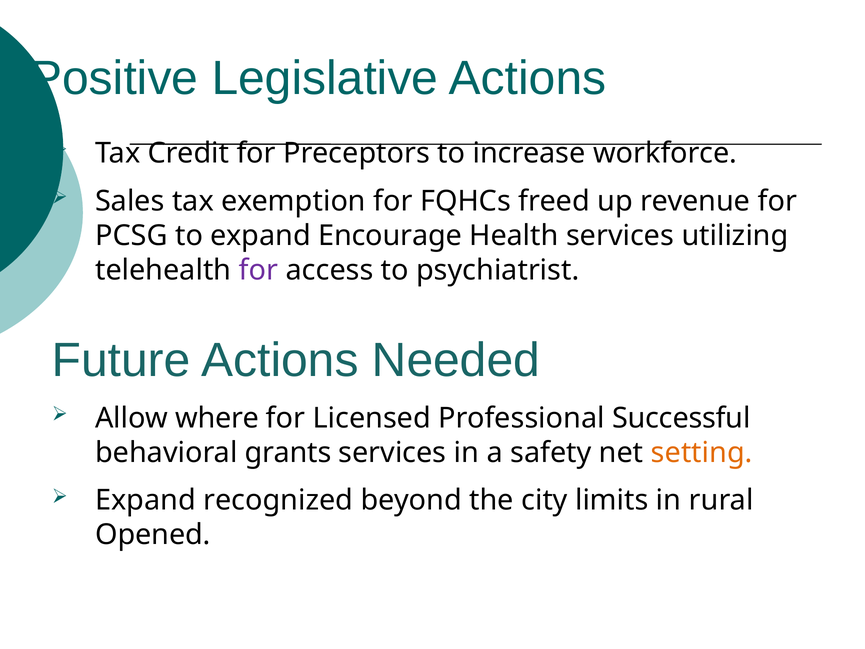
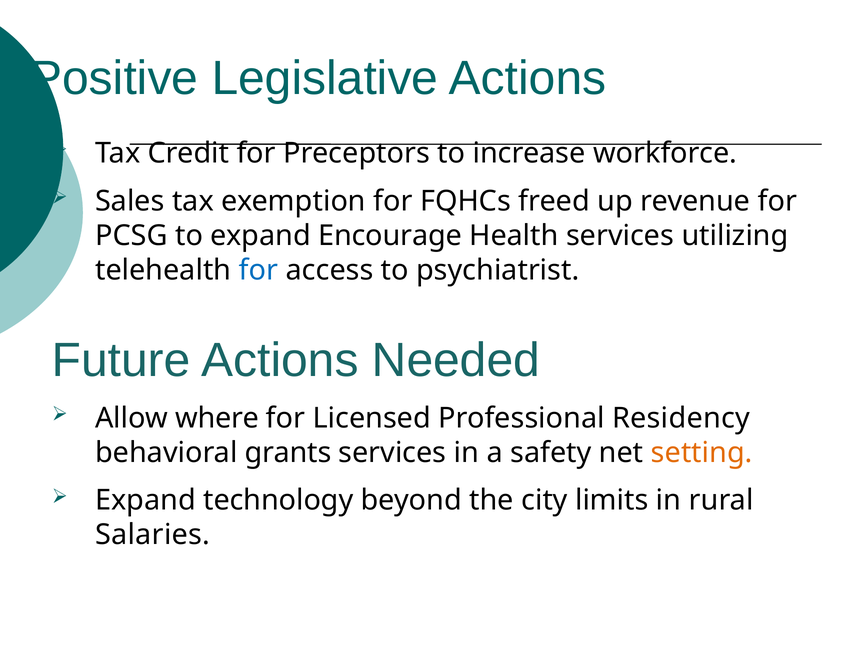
for colour: purple -> blue (258, 270)
Successful: Successful -> Residency (681, 418)
recognized: recognized -> technology (278, 500)
Opened: Opened -> Salaries (153, 535)
